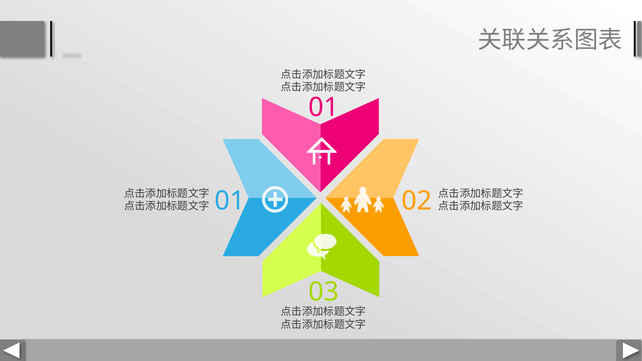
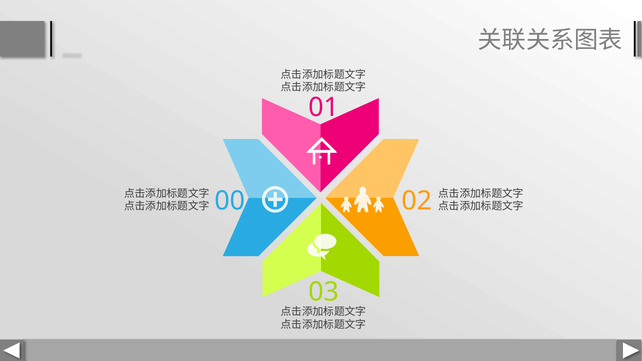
01: 01 -> 00 (230, 201)
